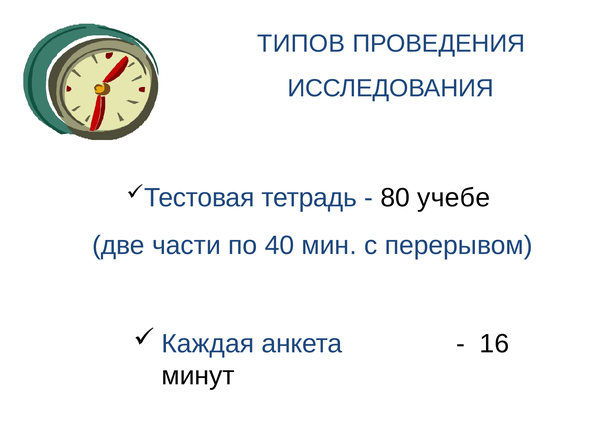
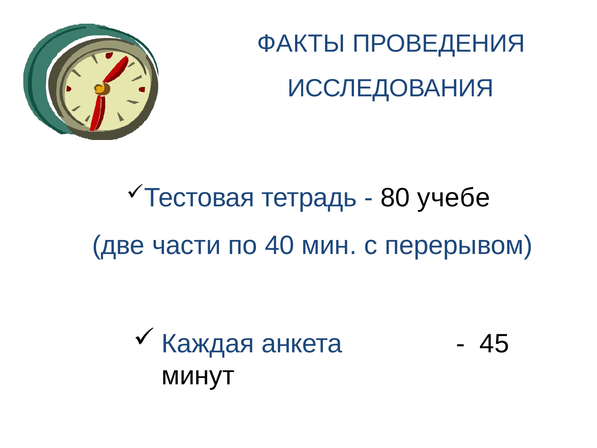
ТИПОВ: ТИПОВ -> ФАКТЫ (301, 44)
16: 16 -> 45 (494, 344)
